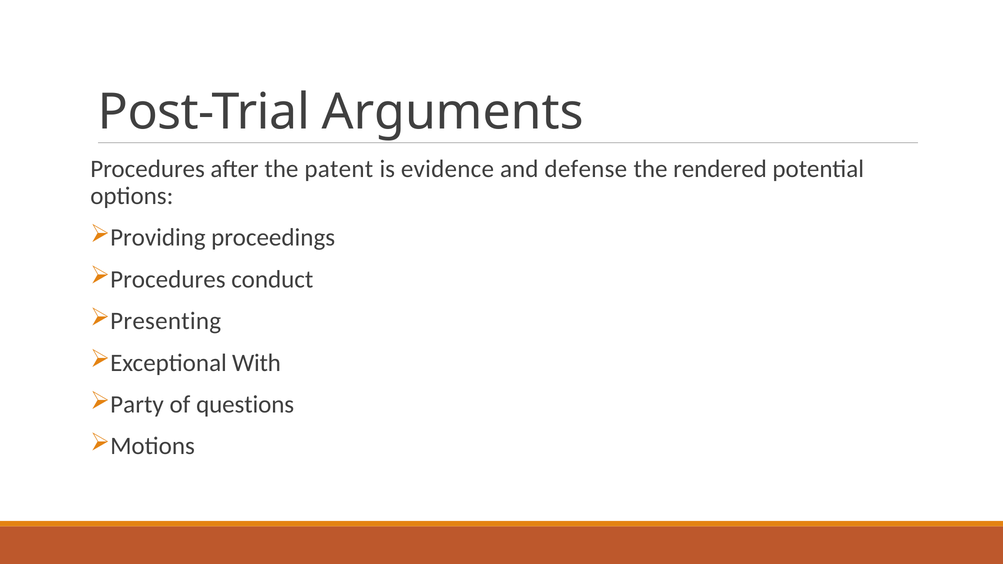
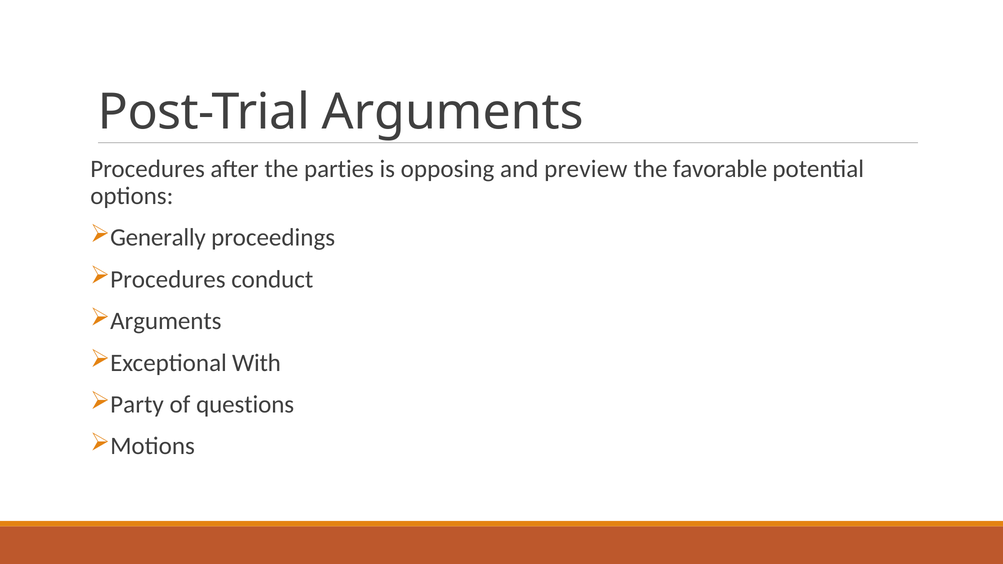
patent: patent -> parties (339, 169)
evidence: evidence -> opposing (448, 169)
defense: defense -> preview (586, 169)
rendered: rendered -> favorable (720, 169)
Providing: Providing -> Generally (158, 238)
Presenting: Presenting -> Arguments (166, 321)
